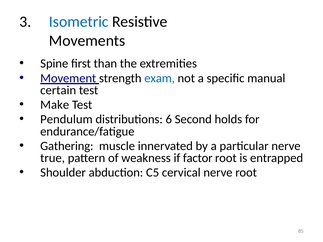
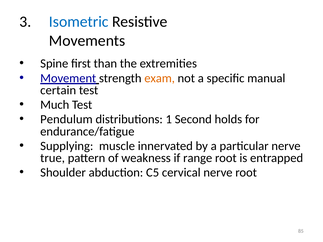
exam colour: blue -> orange (160, 78)
Make: Make -> Much (55, 105)
6: 6 -> 1 (169, 119)
Gathering: Gathering -> Supplying (67, 146)
factor: factor -> range (198, 158)
